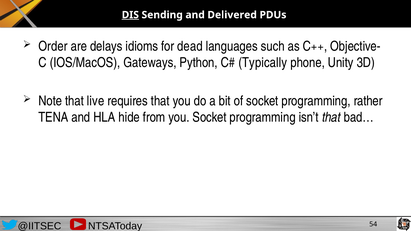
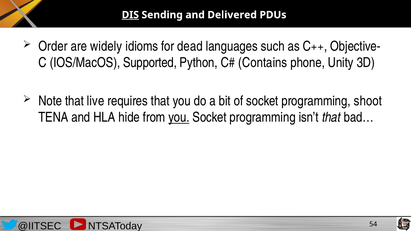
delays: delays -> widely (106, 46)
Gateways: Gateways -> Supported (150, 63)
Typically: Typically -> Contains (263, 63)
rather: rather -> shoot (368, 101)
you underline: none -> present (179, 117)
